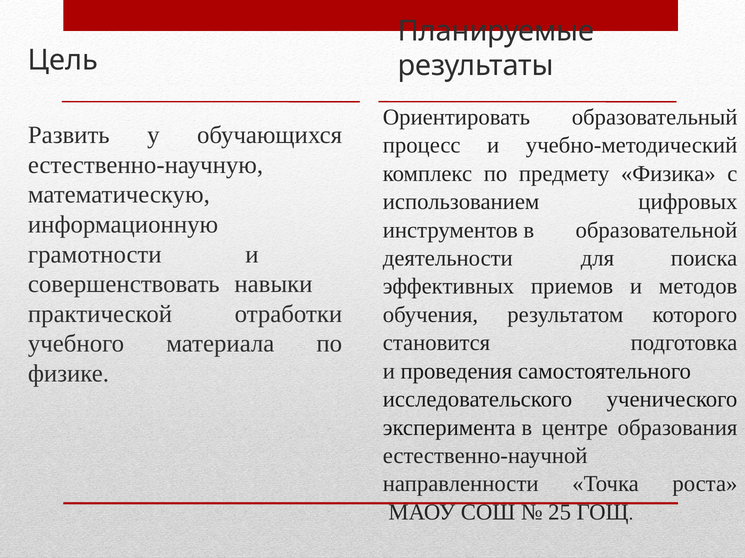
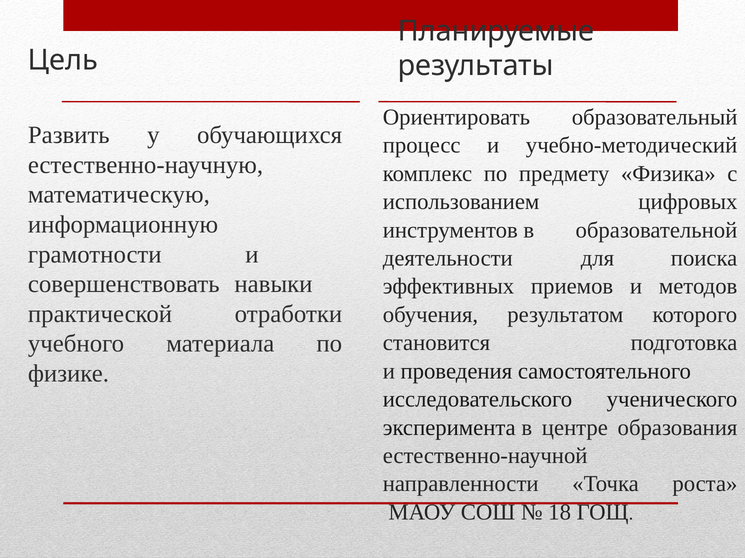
25: 25 -> 18 (560, 513)
